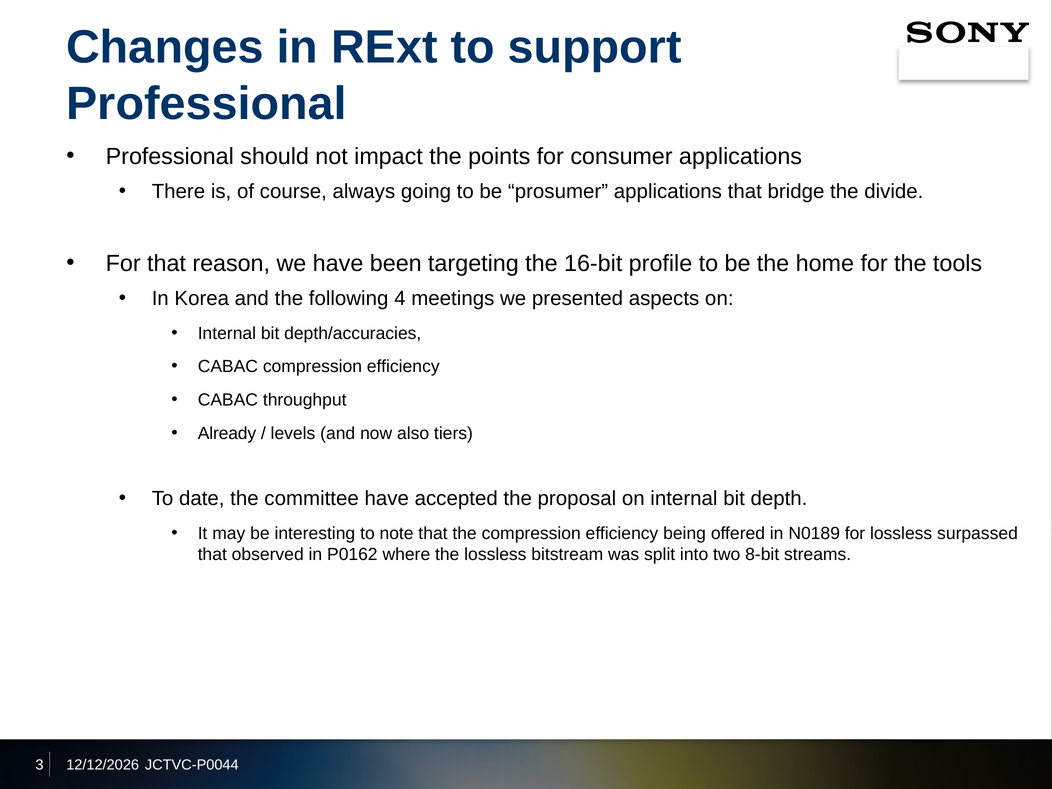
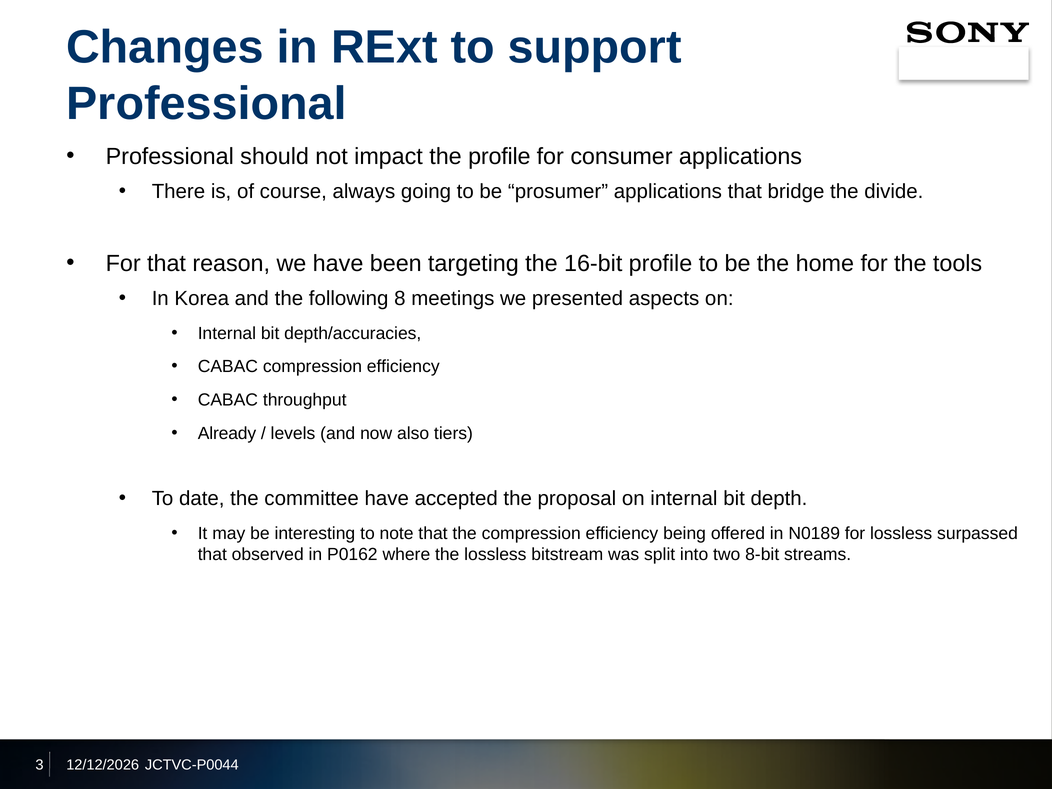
the points: points -> profile (499, 156)
4: 4 -> 8 (400, 298)
